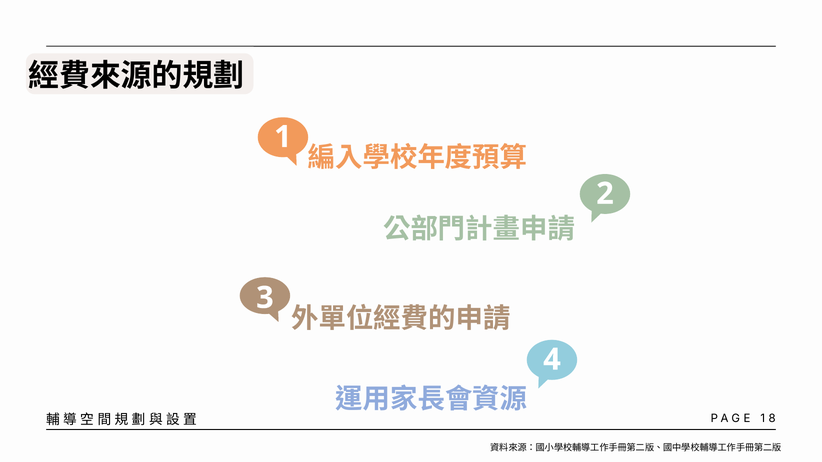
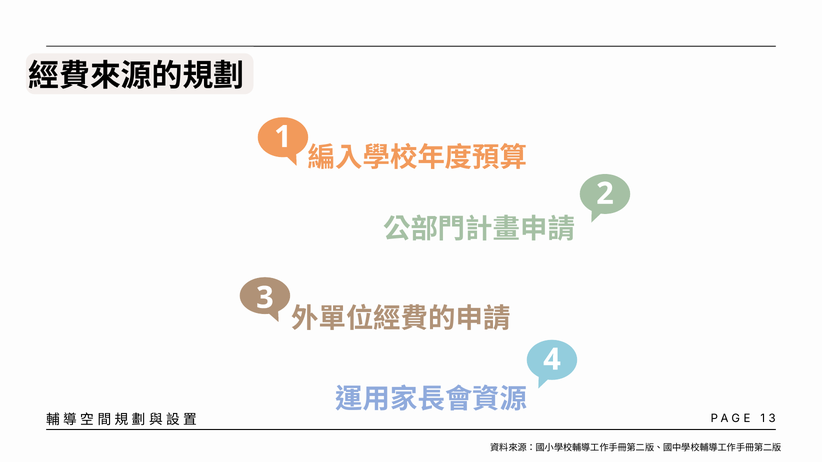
1 8: 8 -> 3 (772, 419)
